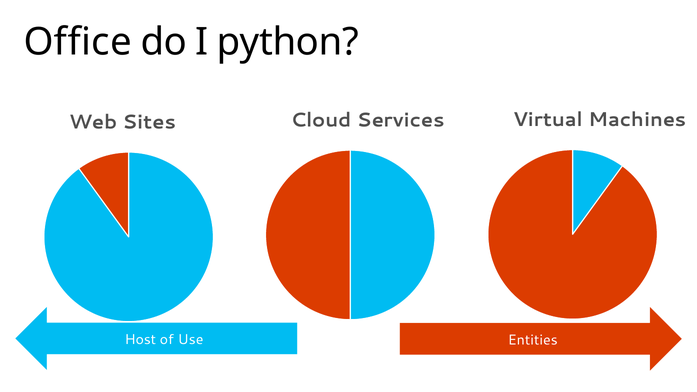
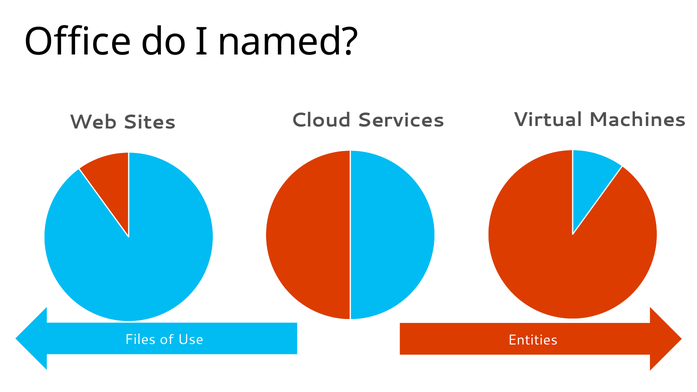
python: python -> named (288, 42)
Host: Host -> Files (140, 339)
